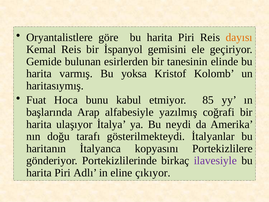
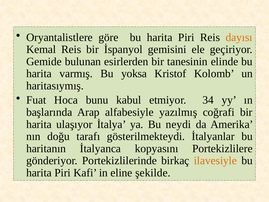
85: 85 -> 34 (208, 100)
ilavesiyle colour: purple -> orange (215, 160)
Adlı: Adlı -> Kafi (85, 173)
çıkıyor: çıkıyor -> şekilde (153, 173)
